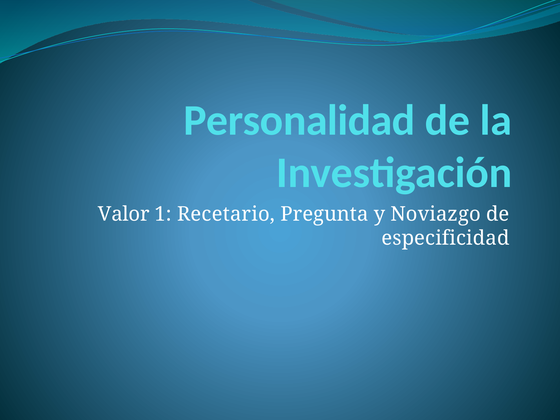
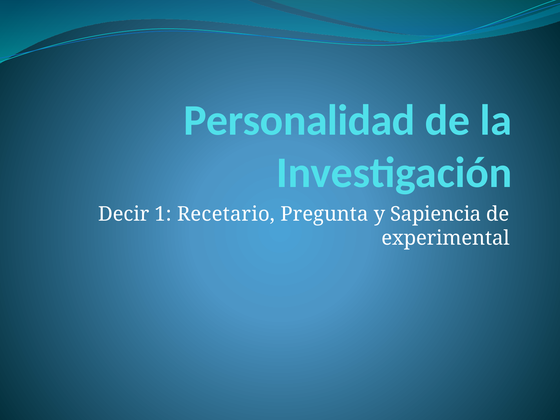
Valor: Valor -> Decir (124, 214)
Noviazgo: Noviazgo -> Sapiencia (436, 214)
especificidad: especificidad -> experimental (446, 238)
